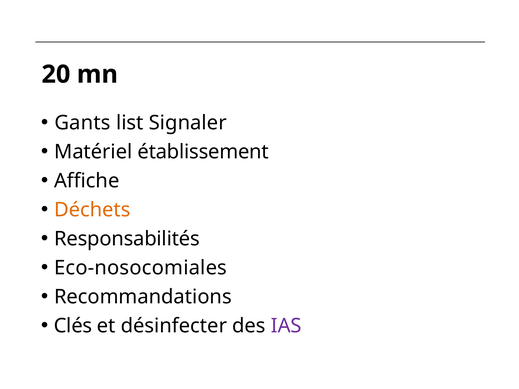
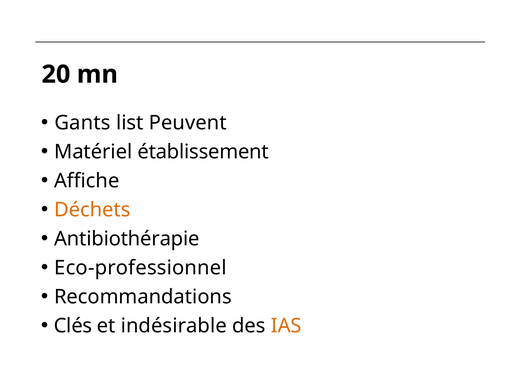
Signaler: Signaler -> Peuvent (188, 123)
Responsabilités: Responsabilités -> Antibiothérapie (127, 239)
Eco-nosocomiales: Eco-nosocomiales -> Eco-professionnel (141, 268)
désinfecter: désinfecter -> indésirable (174, 326)
IAS colour: purple -> orange (286, 326)
